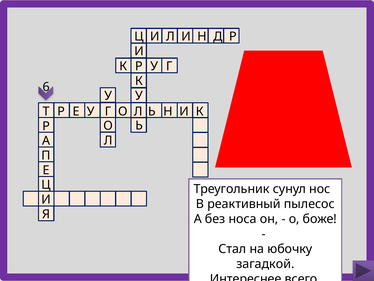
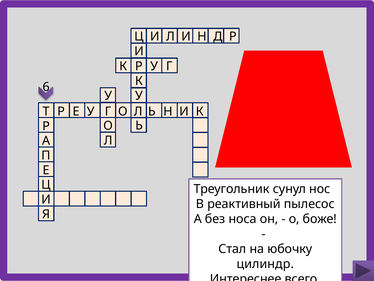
загадкой: загадкой -> цилиндр (265, 264)
